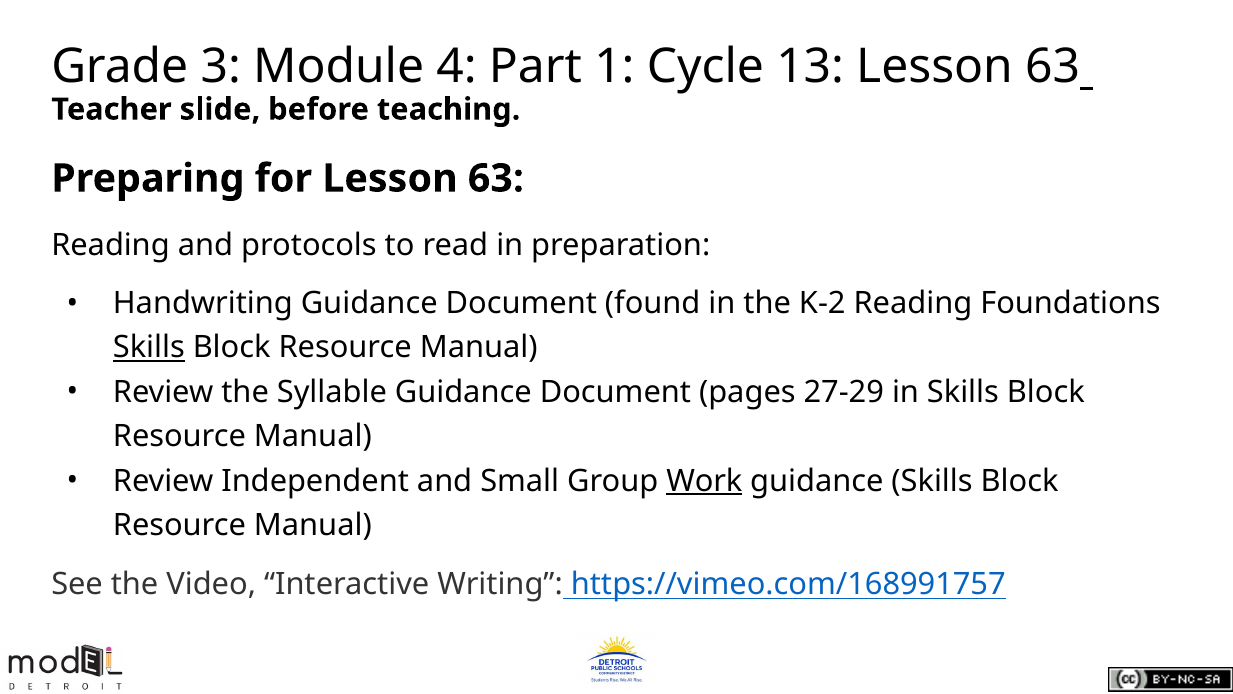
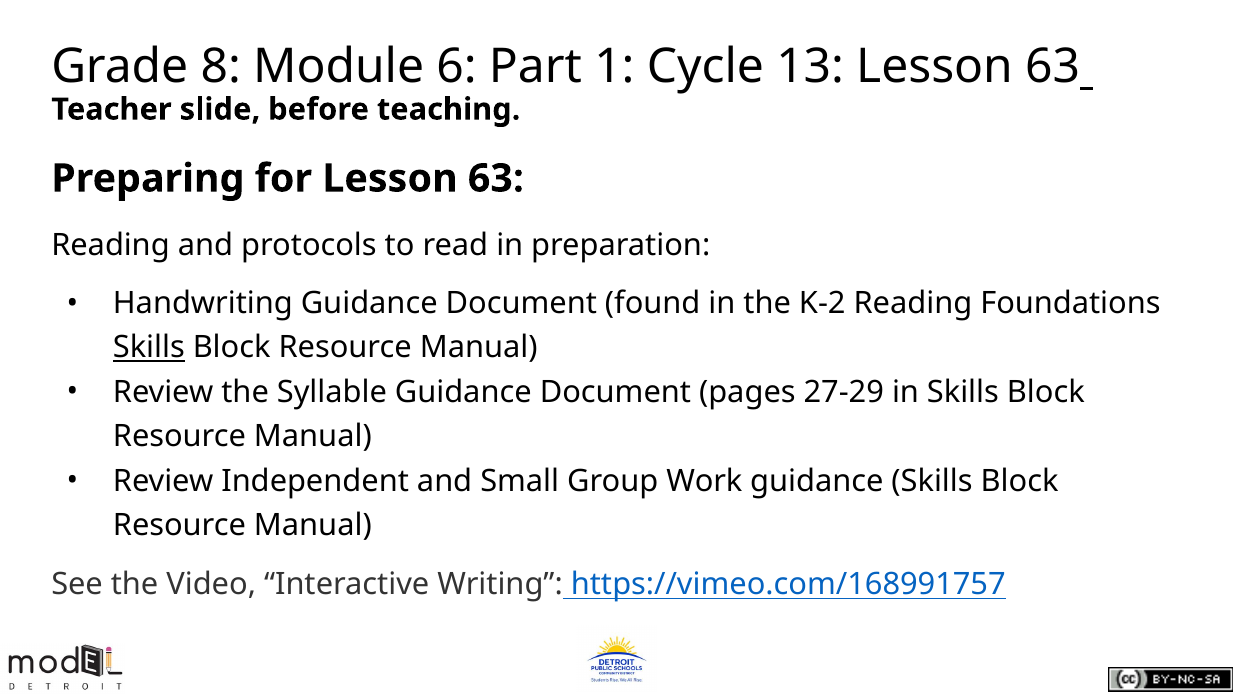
3: 3 -> 8 (221, 67)
4: 4 -> 6 (457, 67)
Work underline: present -> none (704, 481)
